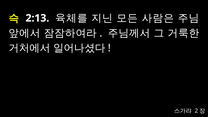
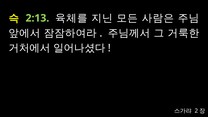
2:13 colour: white -> light green (37, 18)
